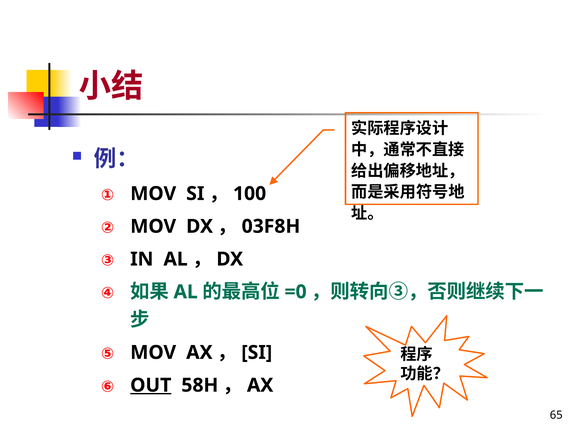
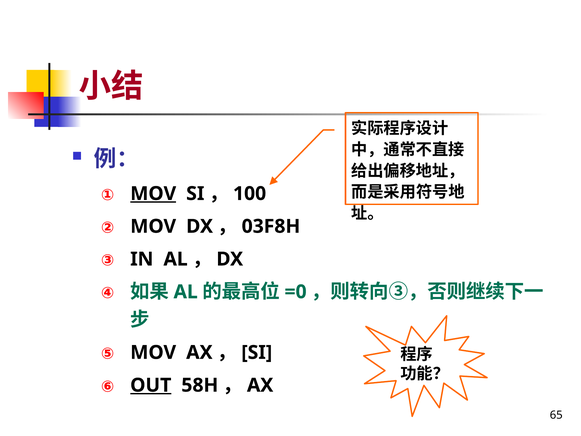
MOV underline: none -> present (153, 194)
